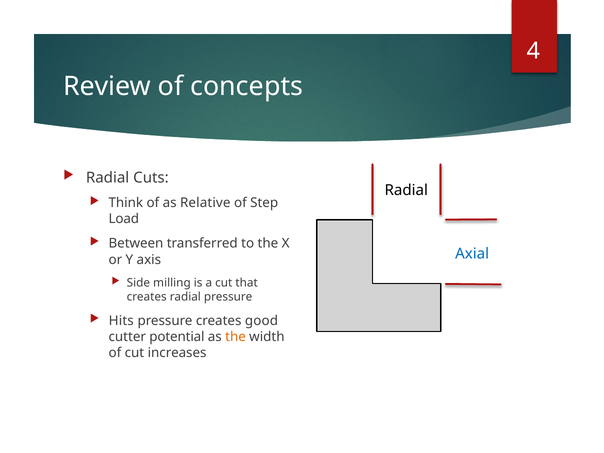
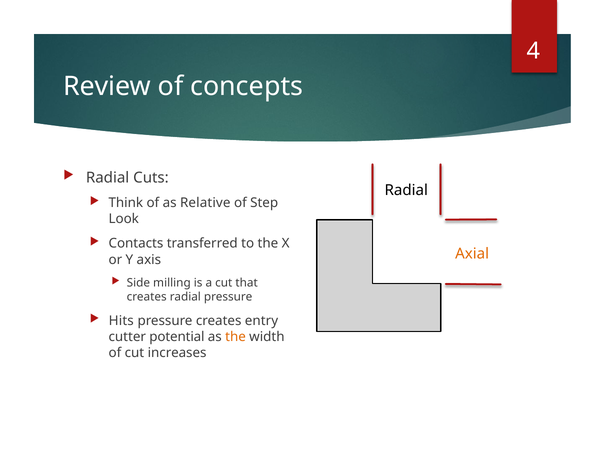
Load: Load -> Look (124, 219)
Between: Between -> Contacts (136, 244)
Axial colour: blue -> orange (472, 254)
good: good -> entry (262, 321)
